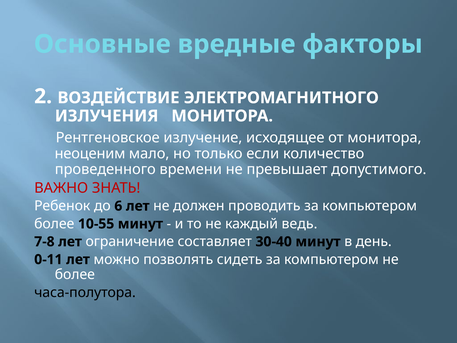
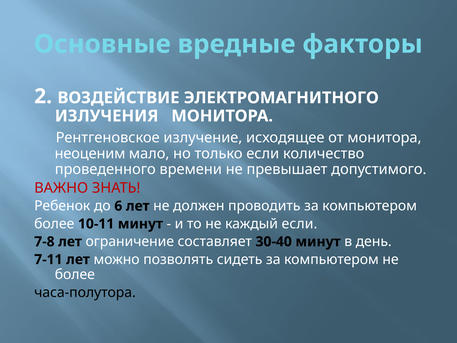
10-55: 10-55 -> 10-11 (96, 224)
каждый ведь: ведь -> если (300, 224)
0-11: 0-11 -> 7-11 (48, 259)
